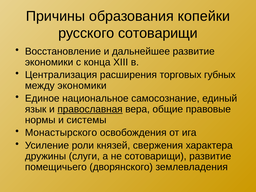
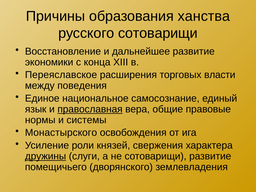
копейки: копейки -> ханства (204, 16)
Централизация: Централизация -> Переяславское (61, 75)
губных: губных -> власти (220, 75)
между экономики: экономики -> поведения (82, 86)
дружины underline: none -> present (46, 156)
